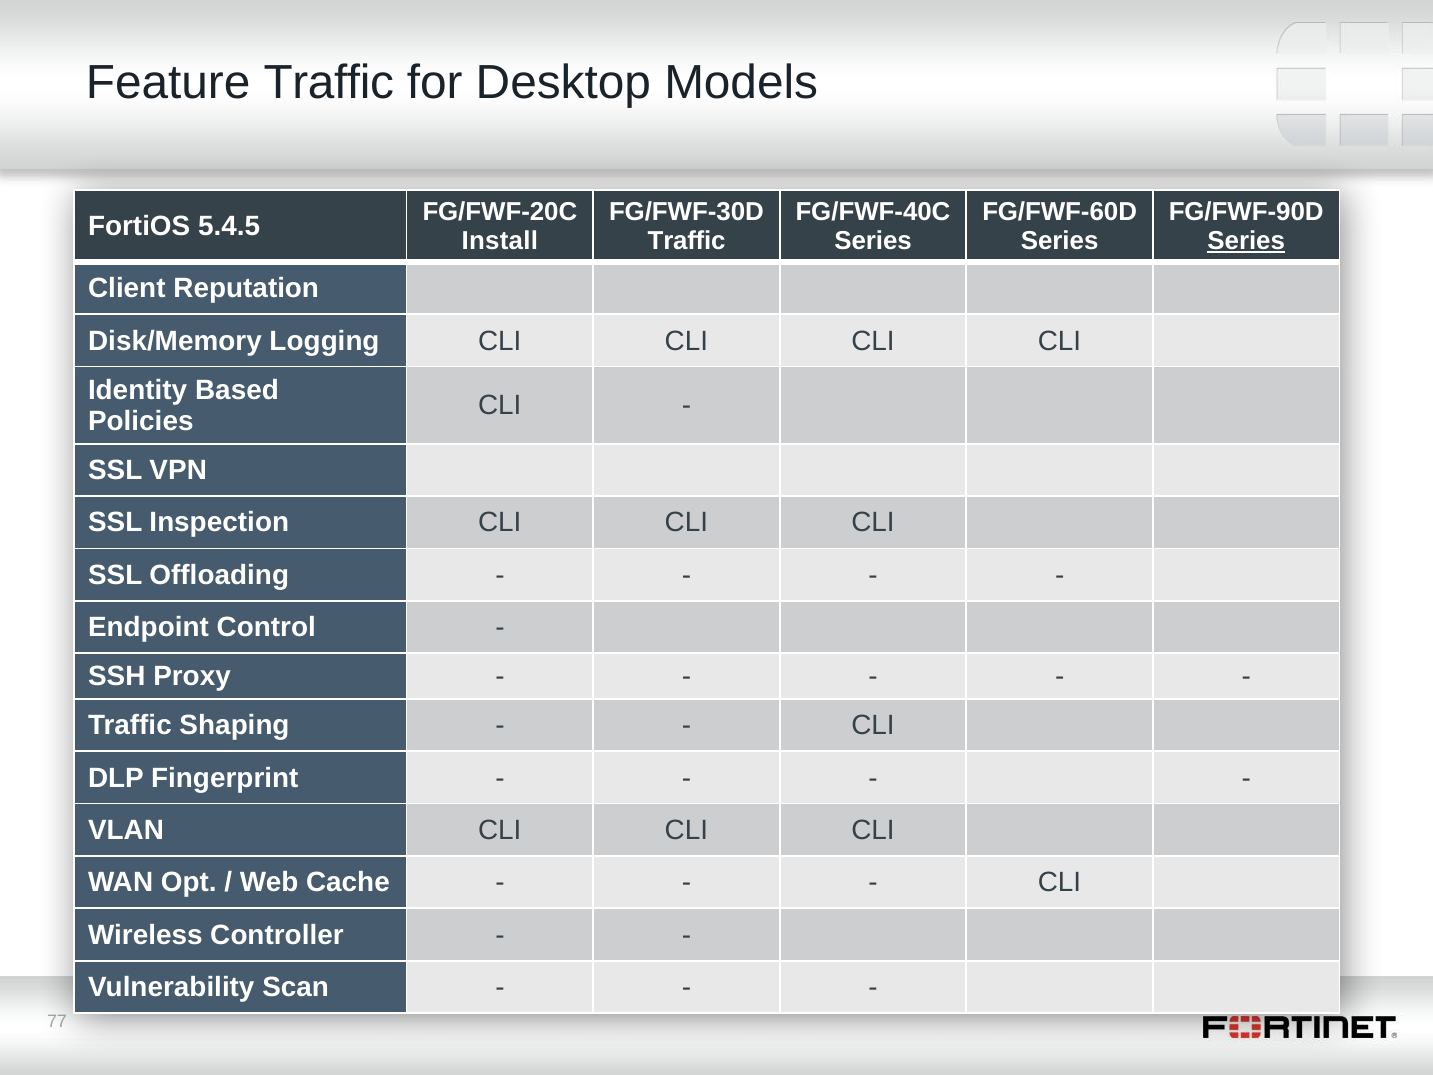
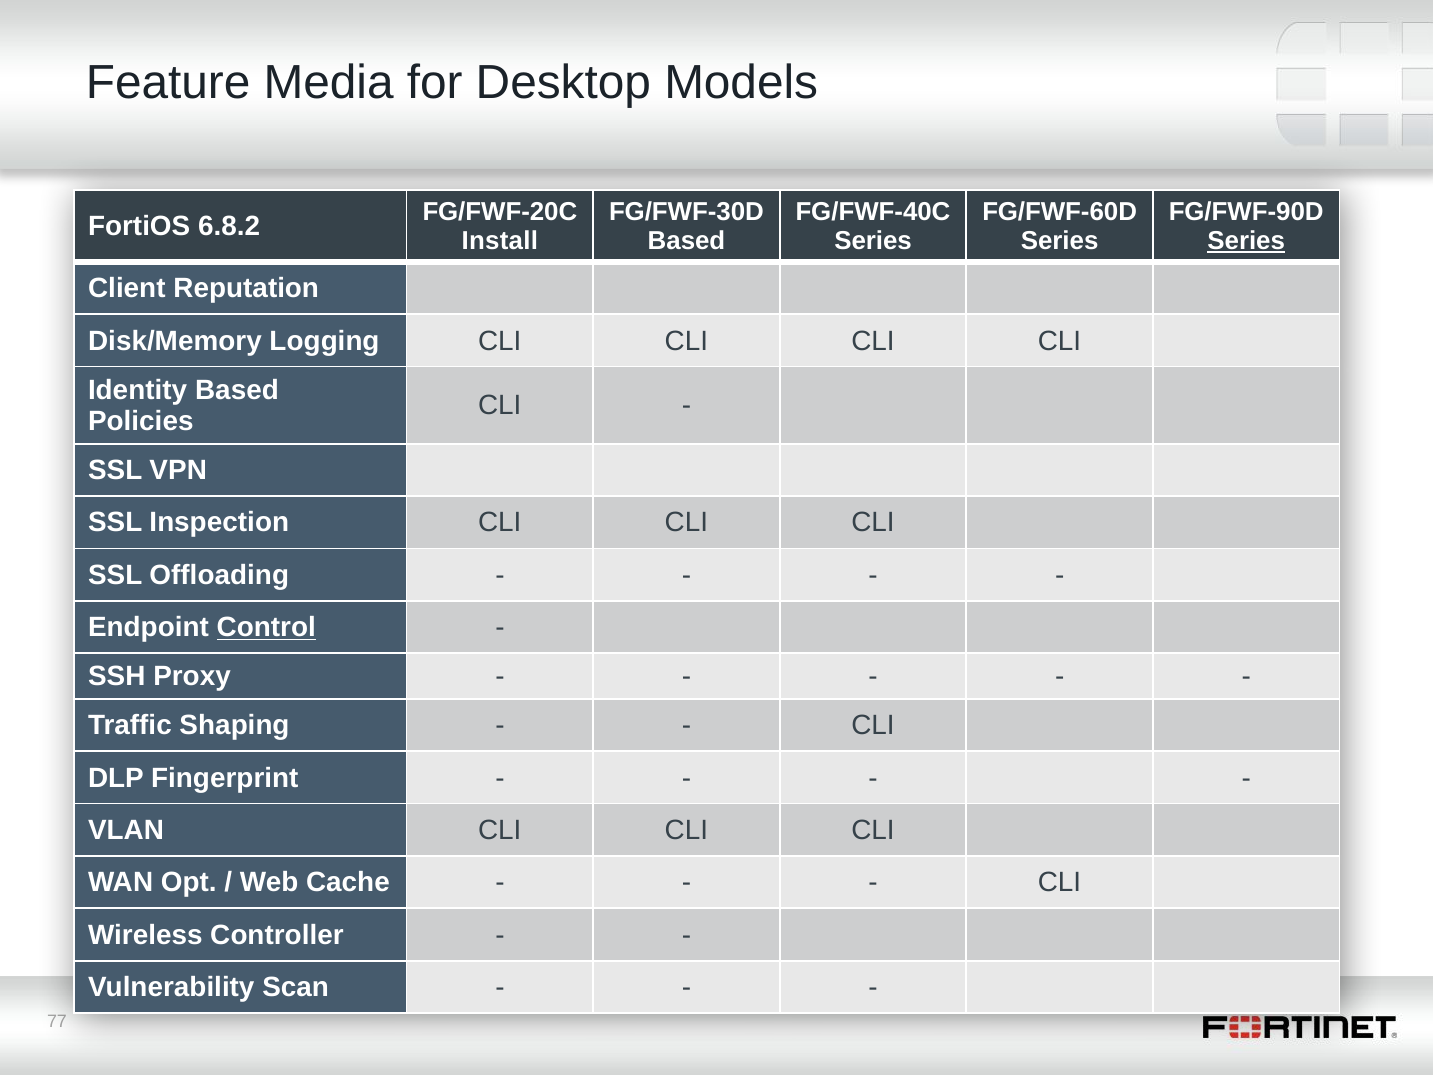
Feature Traffic: Traffic -> Media (329, 82)
5.4.5: 5.4.5 -> 6.8.2 (229, 226)
Traffic: Traffic -> Based (687, 241)
Control underline: none -> present (266, 627)
